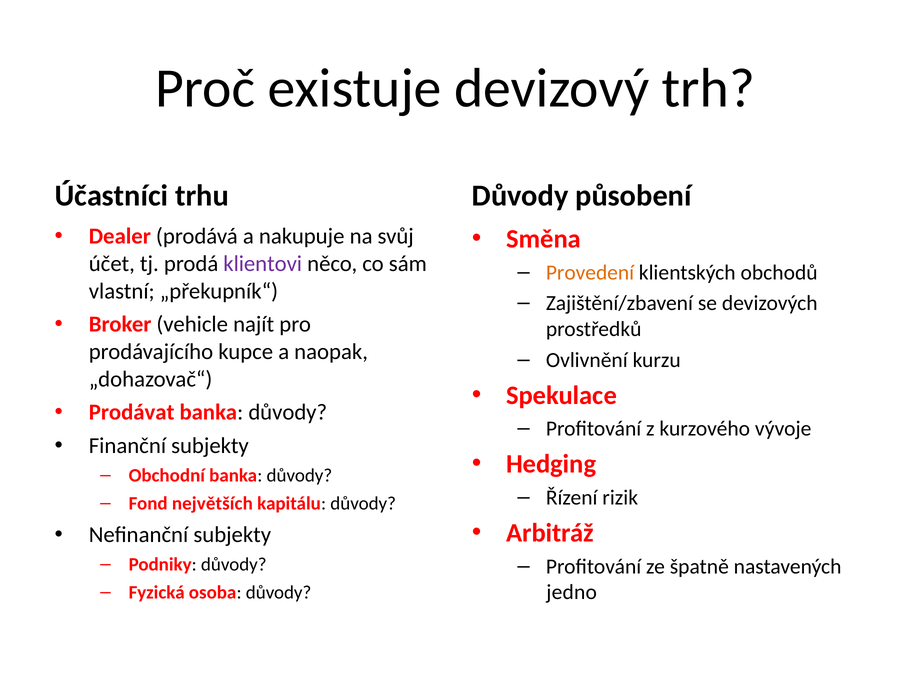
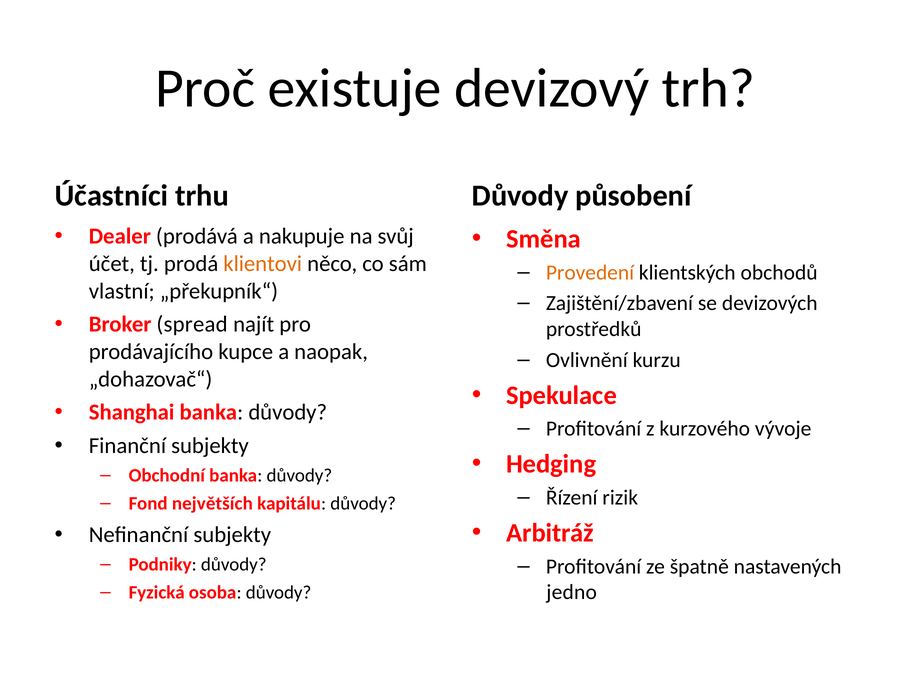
klientovi colour: purple -> orange (263, 264)
vehicle: vehicle -> spread (192, 325)
Prodávat: Prodávat -> Shanghai (132, 413)
